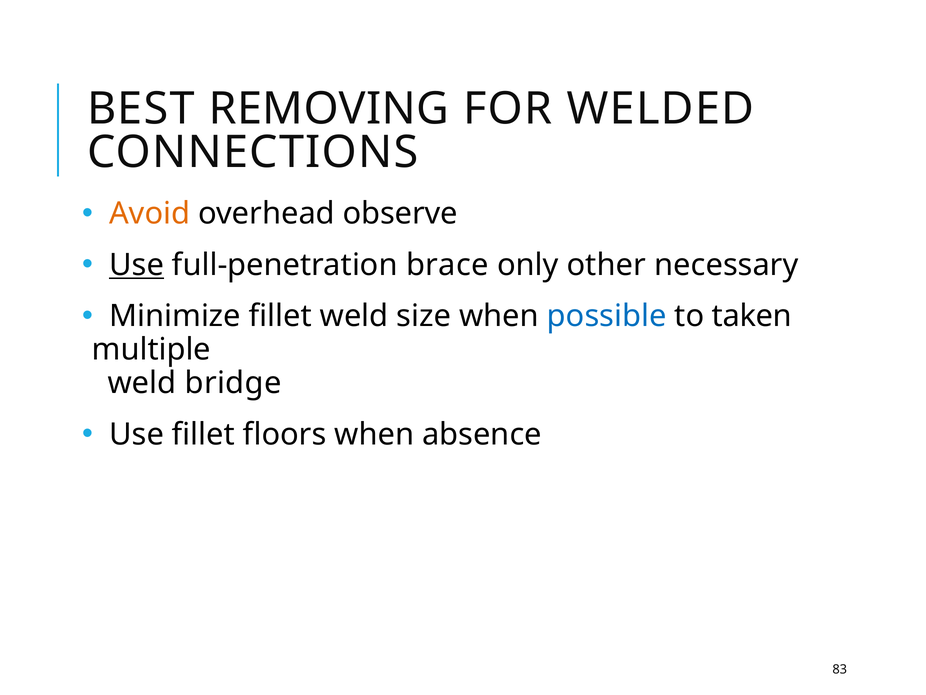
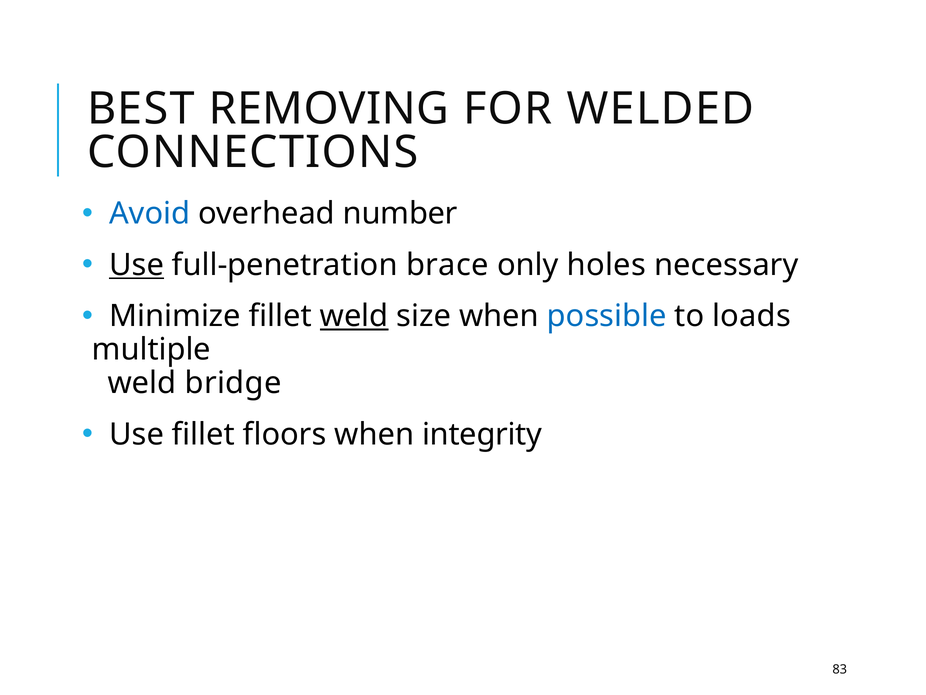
Avoid colour: orange -> blue (150, 213)
observe: observe -> number (400, 213)
other: other -> holes (606, 265)
weld underline: none -> present (354, 316)
taken: taken -> loads (752, 316)
absence: absence -> integrity (482, 434)
